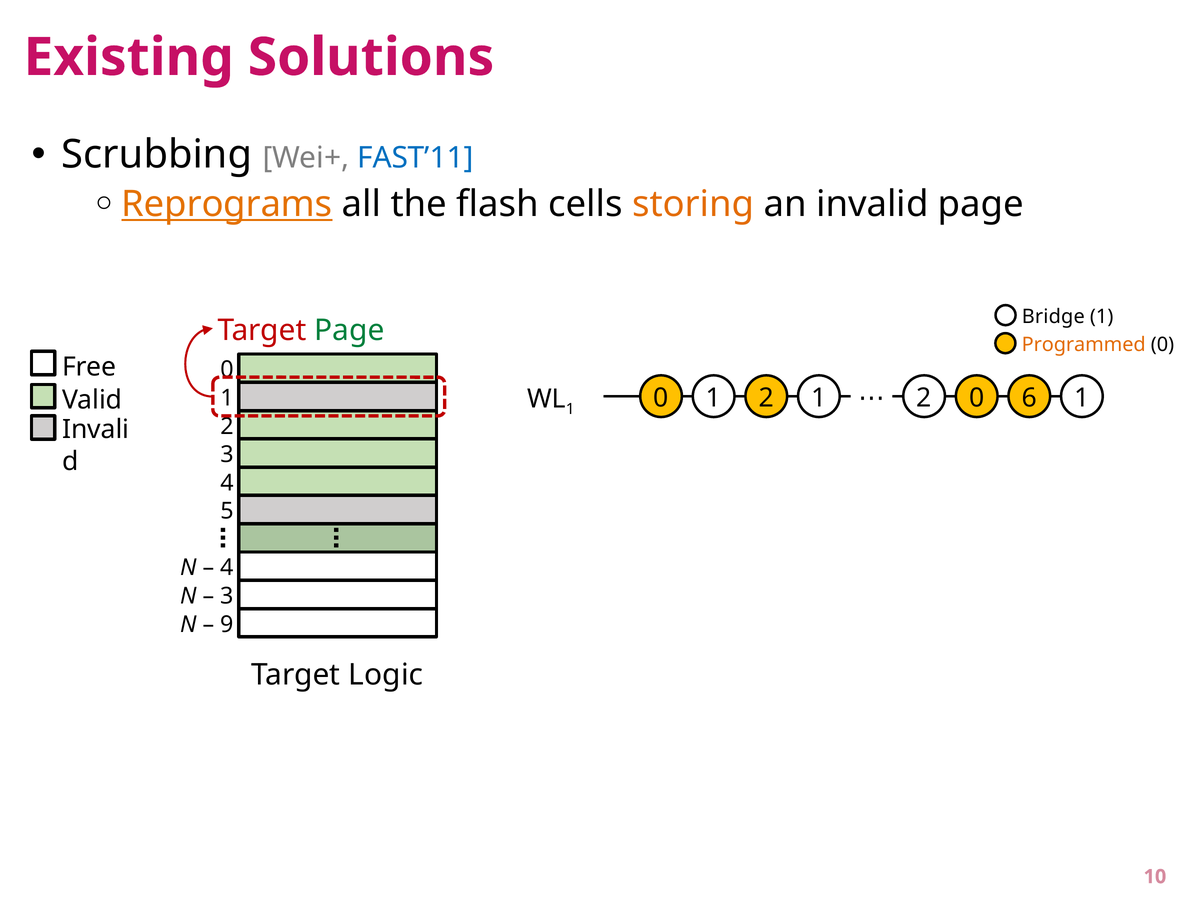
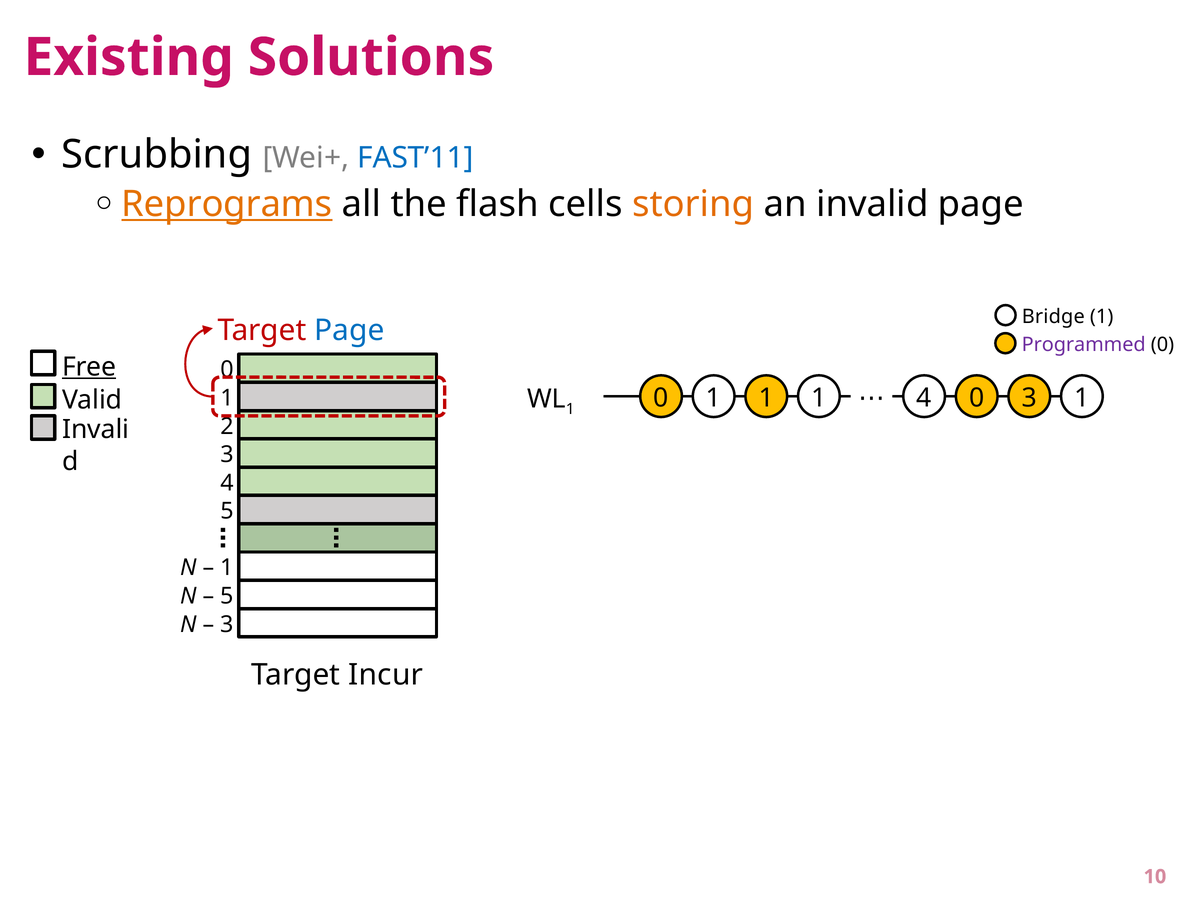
Page colour: green -> blue (349, 330)
Programmed colour: orange -> purple (1084, 345)
Free underline: none -> present (89, 367)
2: 2 -> 1 (766, 398)
2: 2 -> 4 (924, 398)
0 6: 6 -> 3 (1029, 398)
4: 4 -> 1 (227, 568)
3: 3 -> 5 (227, 596)
9: 9 -> 3 (227, 624)
Logic: Logic -> Incur (386, 675)
